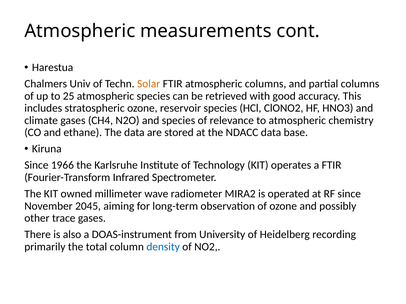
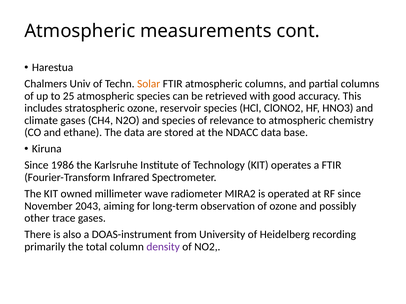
1966: 1966 -> 1986 (62, 166)
2045: 2045 -> 2043 (88, 206)
density colour: blue -> purple (163, 247)
